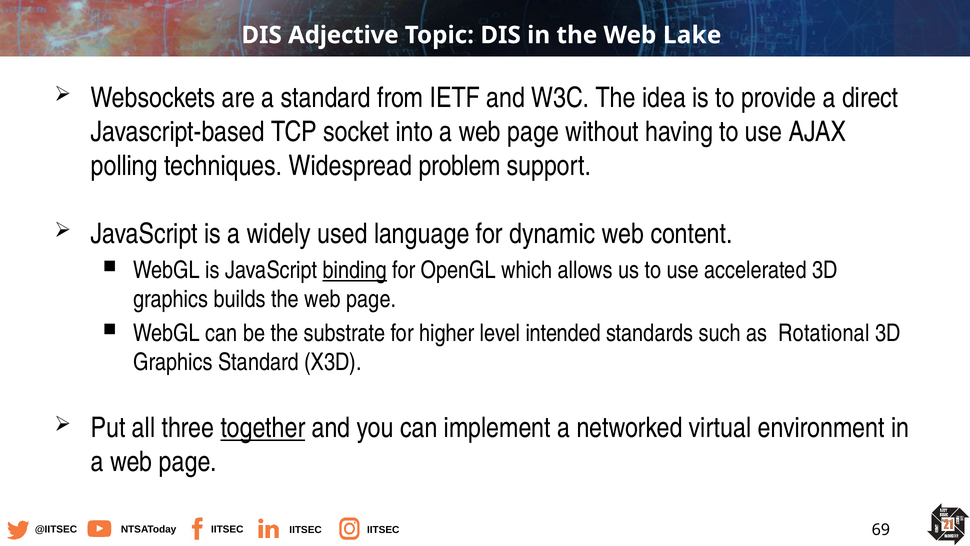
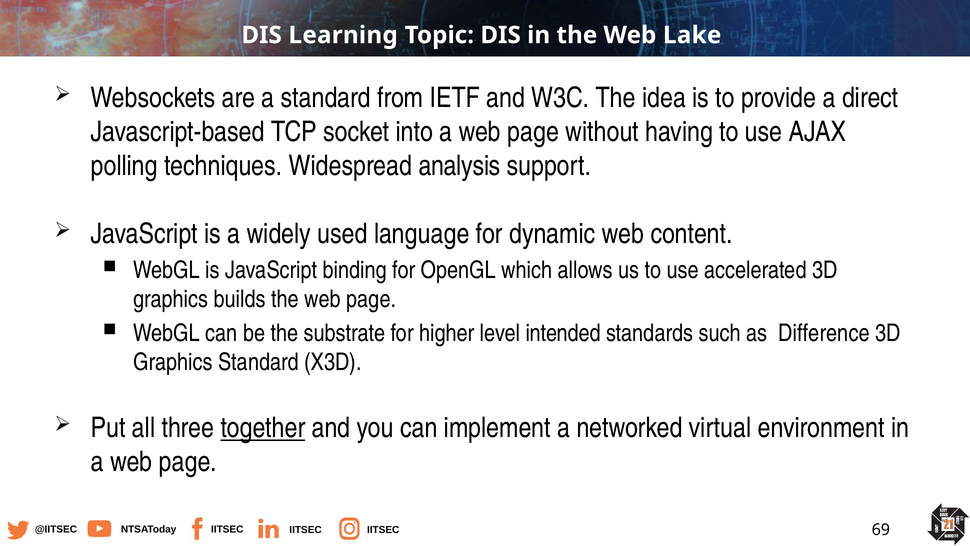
Adjective: Adjective -> Learning (343, 35)
problem: problem -> analysis (460, 166)
binding underline: present -> none (355, 270)
Rotational: Rotational -> Difference (824, 333)
